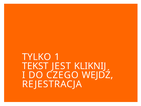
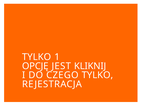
TEKST: TEKST -> OPCJĘ (35, 66)
CZEGO WEJDŹ: WEJDŹ -> TYLKO (97, 75)
